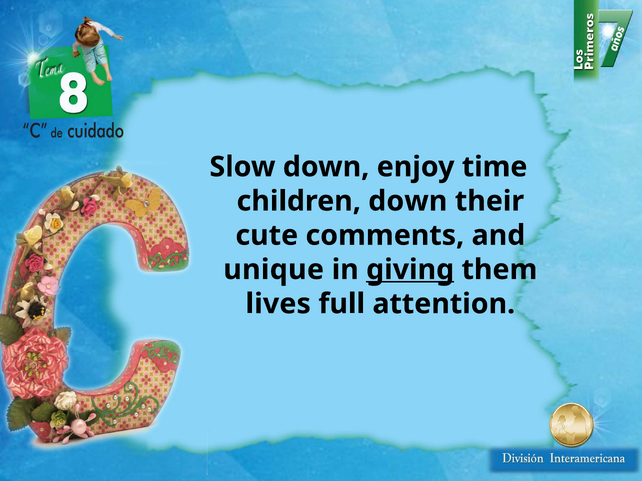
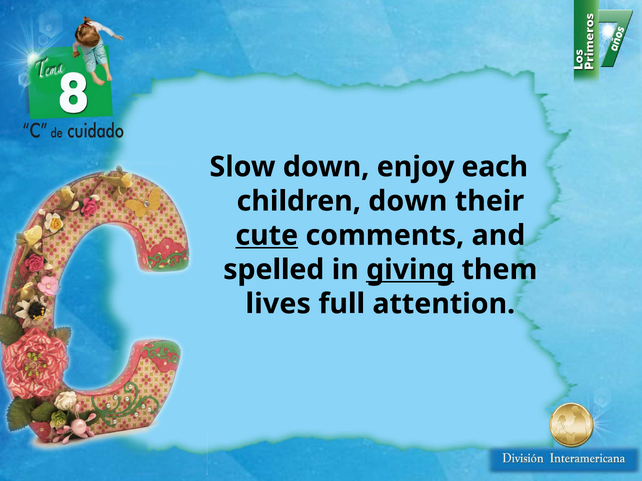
time: time -> each (495, 167)
cute underline: none -> present (267, 236)
unique: unique -> spelled (274, 270)
